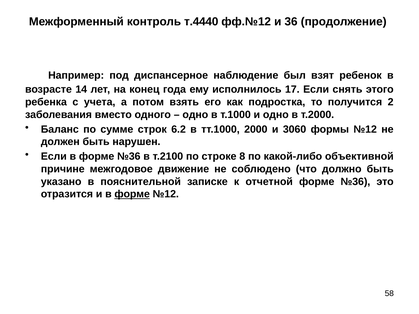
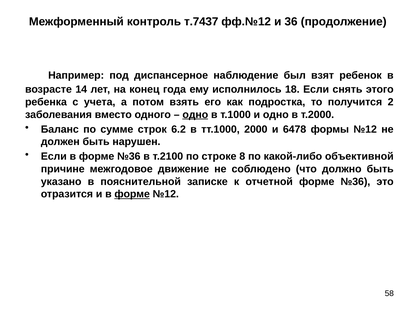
т.4440: т.4440 -> т.7437 (201, 22)
17: 17 -> 18 (292, 90)
одно underline: none -> present (195, 115)
3060: 3060 -> 6478 (295, 129)
